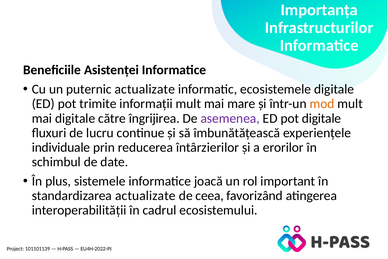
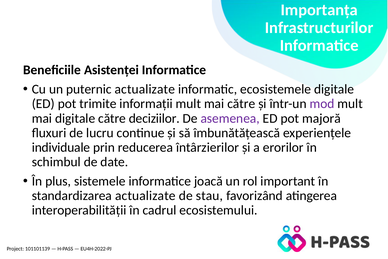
mai mare: mare -> către (241, 104)
mod colour: orange -> purple (322, 104)
îngrijirea: îngrijirea -> deciziilor (154, 118)
pot digitale: digitale -> majoră (321, 118)
ceea: ceea -> stau (209, 195)
